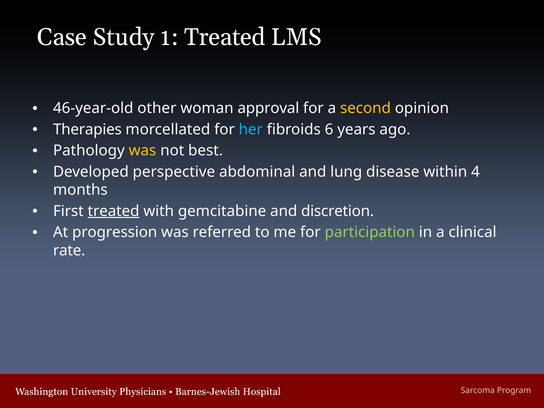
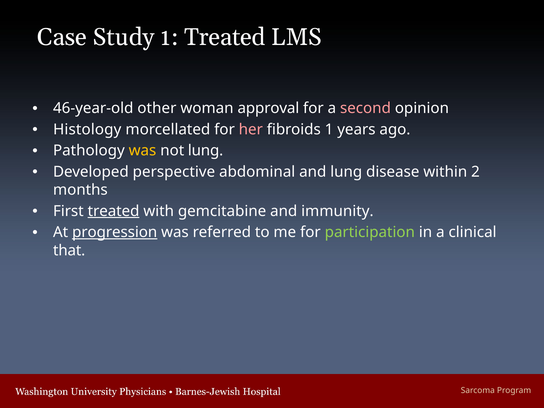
second colour: yellow -> pink (365, 108)
Therapies: Therapies -> Histology (87, 129)
her colour: light blue -> pink (251, 129)
fibroids 6: 6 -> 1 (329, 129)
not best: best -> lung (206, 151)
4: 4 -> 2 (475, 172)
discretion: discretion -> immunity (337, 211)
progression underline: none -> present (115, 232)
rate: rate -> that (69, 250)
